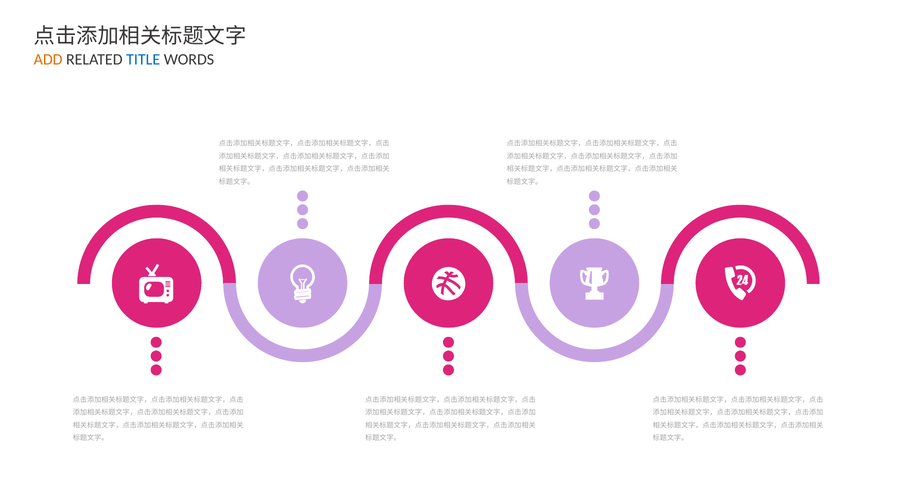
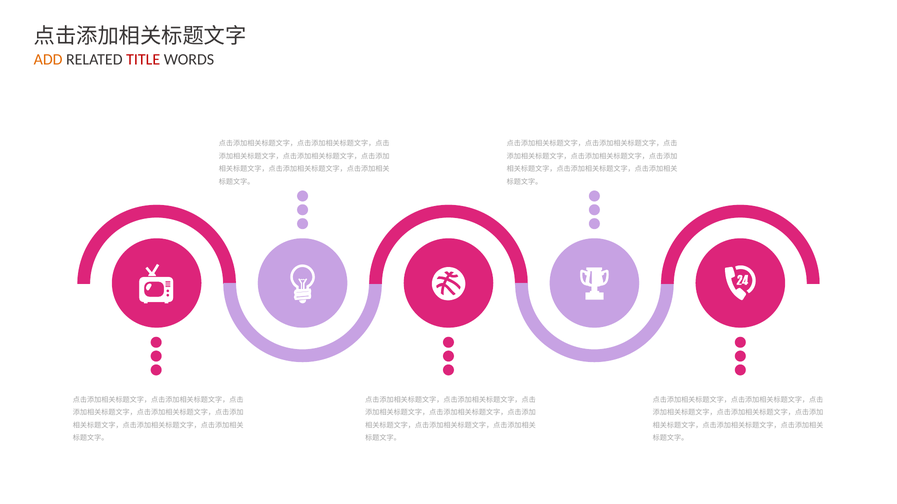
TITLE colour: blue -> red (143, 60)
